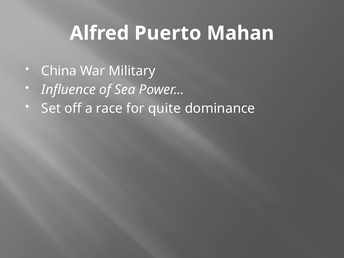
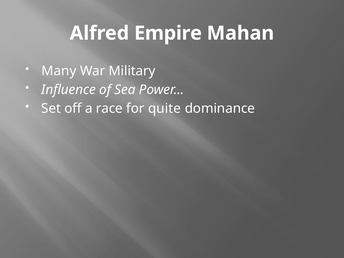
Puerto: Puerto -> Empire (168, 33)
China: China -> Many (59, 71)
